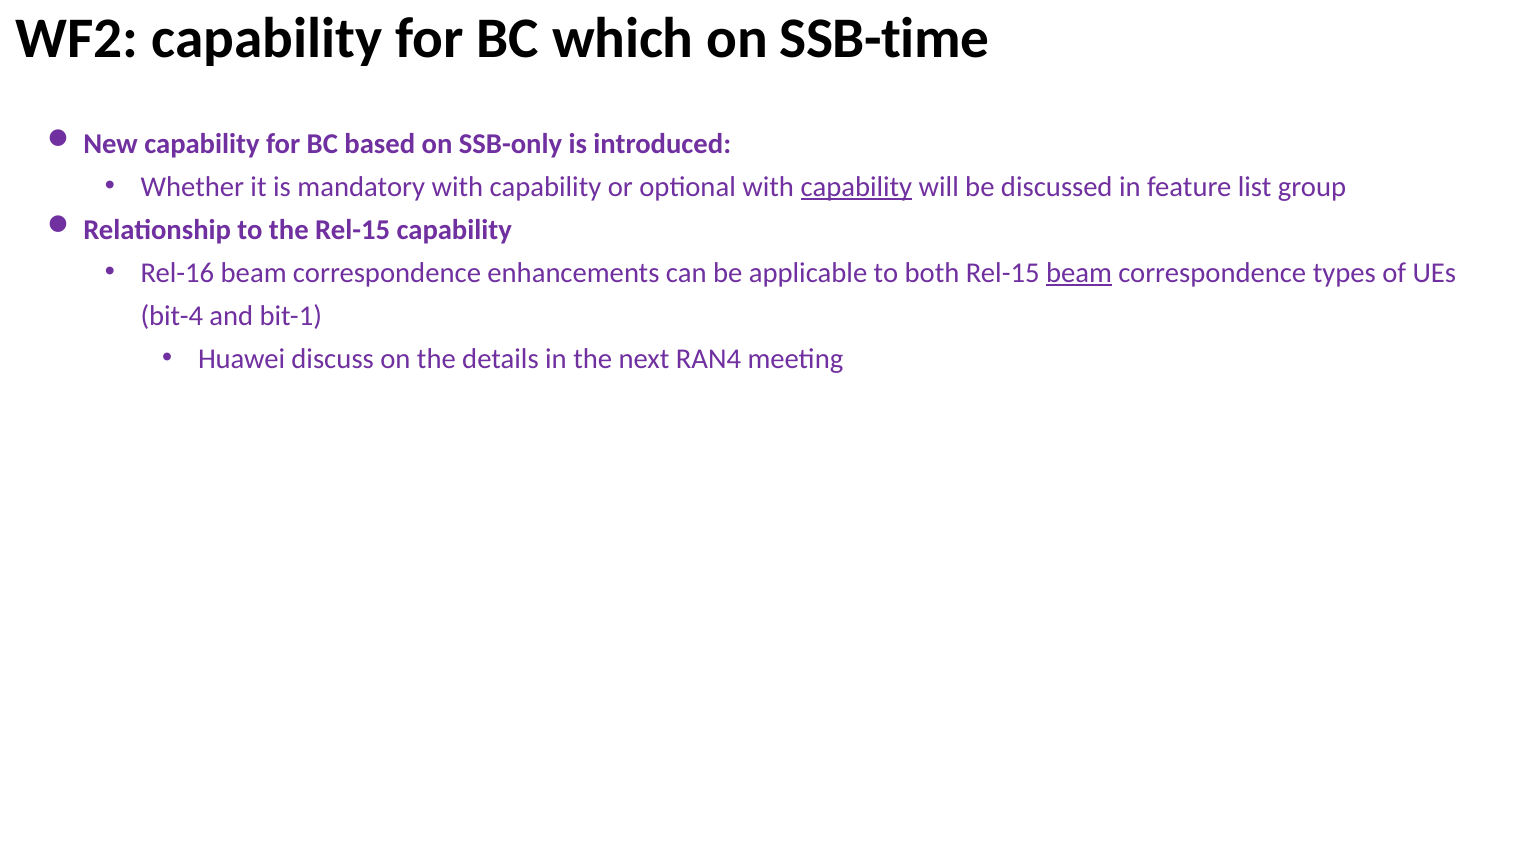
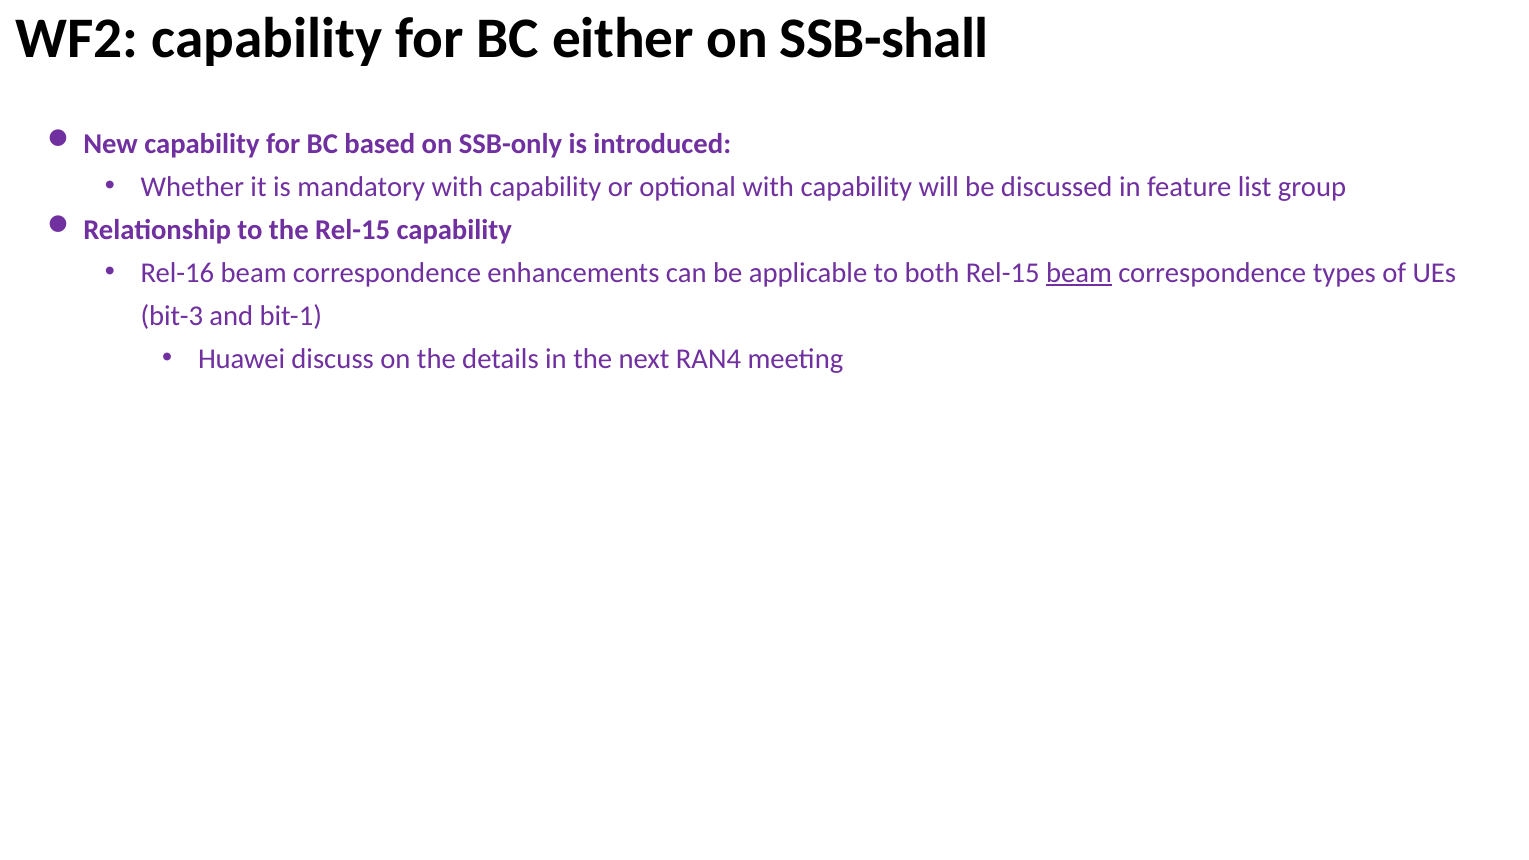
which: which -> either (623, 39)
SSB-time: SSB-time -> SSB-shall (884, 39)
capability underline: present -> none (856, 187)
bit-4: bit-4 -> bit-3 (172, 316)
